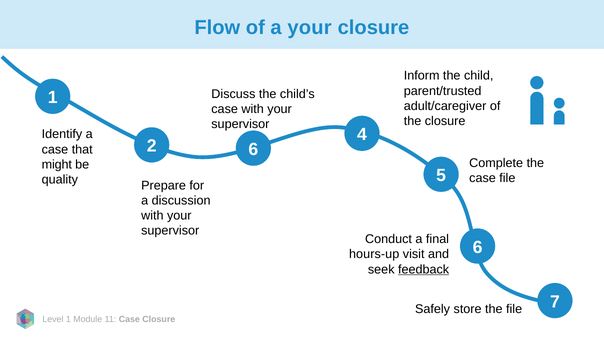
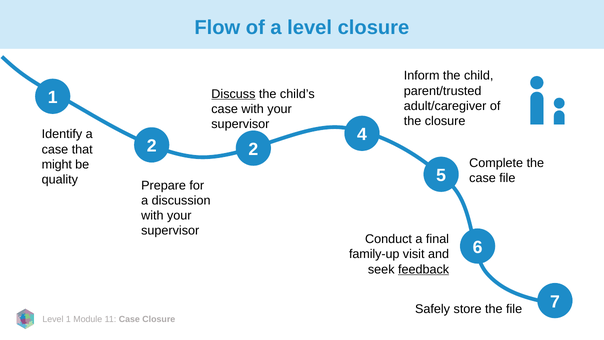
a your: your -> level (310, 27)
Discuss underline: none -> present (233, 94)
2 6: 6 -> 2 (253, 149)
hours-up: hours-up -> family-up (374, 254)
